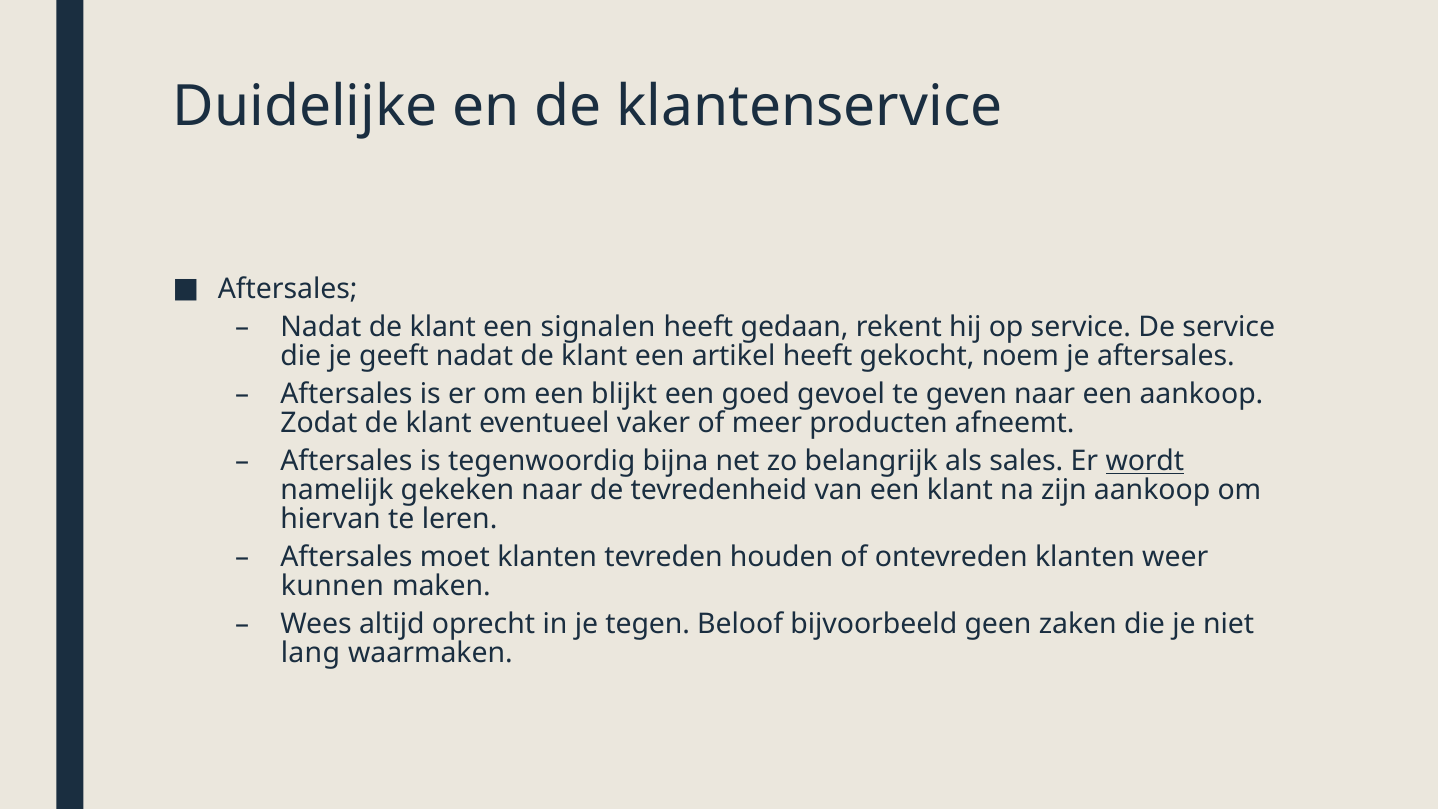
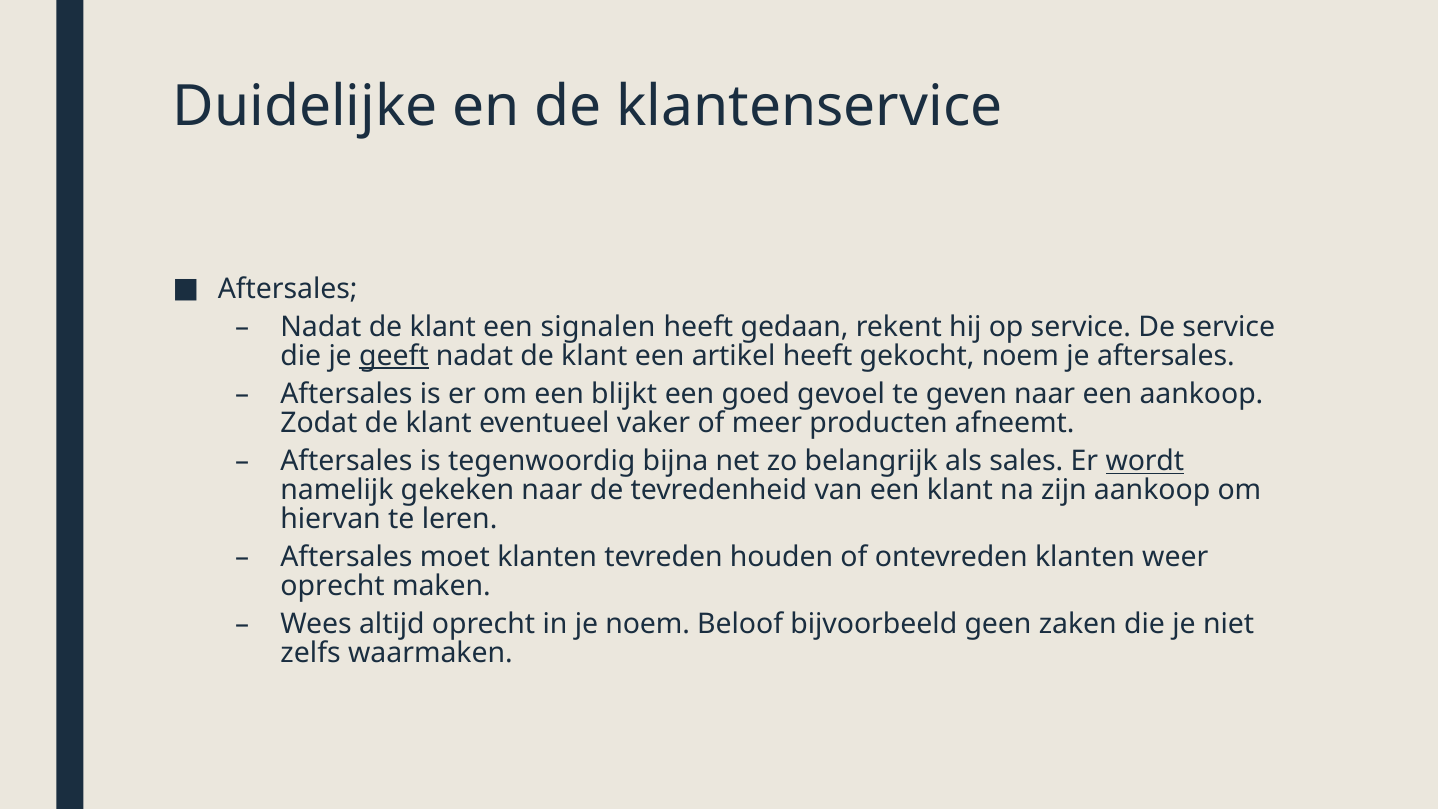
geeft underline: none -> present (394, 356)
kunnen: kunnen -> oprecht (333, 586)
je tegen: tegen -> noem (648, 624)
lang: lang -> zelfs (311, 653)
